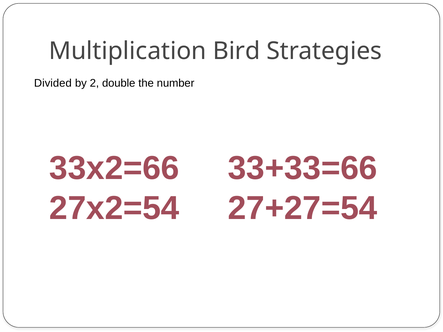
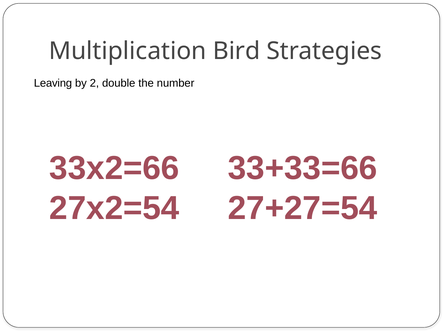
Divided: Divided -> Leaving (53, 83)
